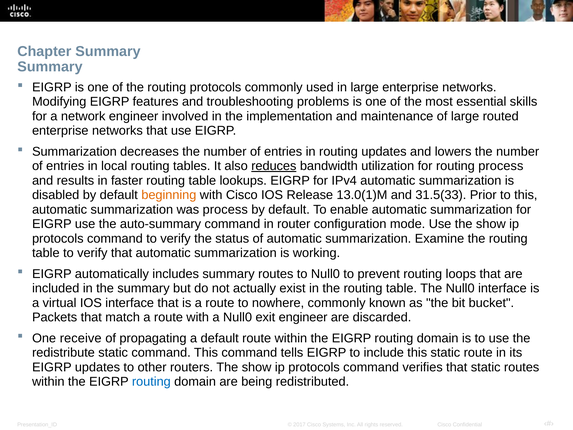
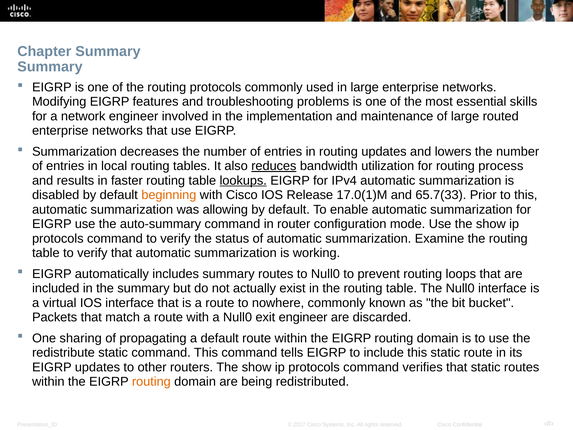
lookups underline: none -> present (243, 180)
13.0(1)M: 13.0(1)M -> 17.0(1)M (362, 195)
31.5(33: 31.5(33 -> 65.7(33 (441, 195)
was process: process -> allowing (225, 209)
receive: receive -> sharing (81, 338)
routing colour: blue -> orange (151, 381)
